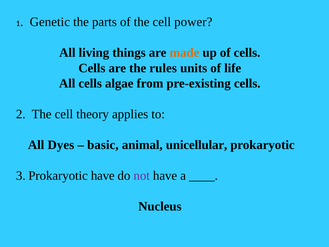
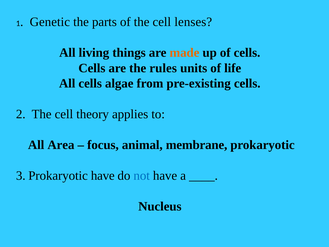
power: power -> lenses (193, 22)
Dyes: Dyes -> Area (61, 145)
basic: basic -> focus (103, 145)
unicellular: unicellular -> membrane (197, 145)
not colour: purple -> blue (142, 176)
